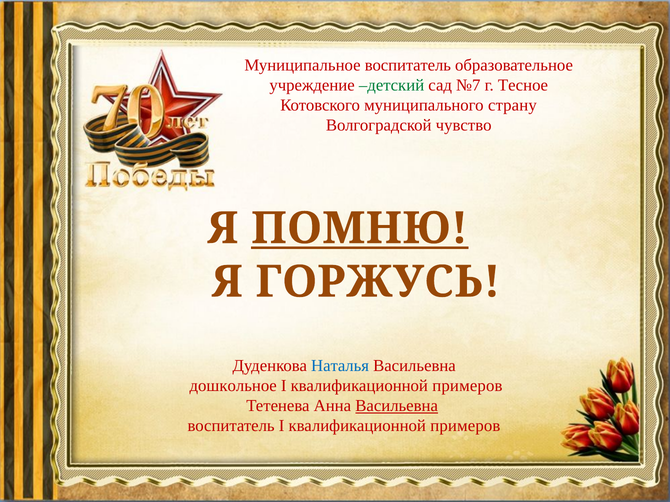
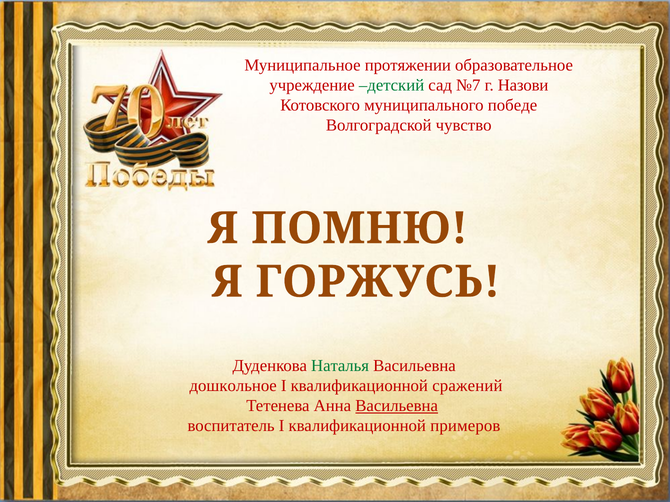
Муниципальное воспитатель: воспитатель -> протяжении (408, 65)
Тесное: Тесное -> Назови (523, 85)
страну: страну -> победе (513, 105)
ПОМНЮ underline: present -> none (360, 229)
Наталья colour: blue -> green (340, 366)
примеров: примеров -> сражений (467, 386)
